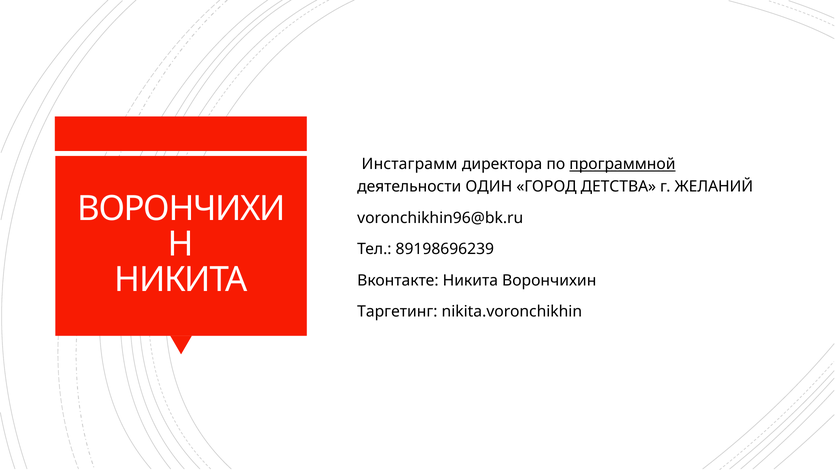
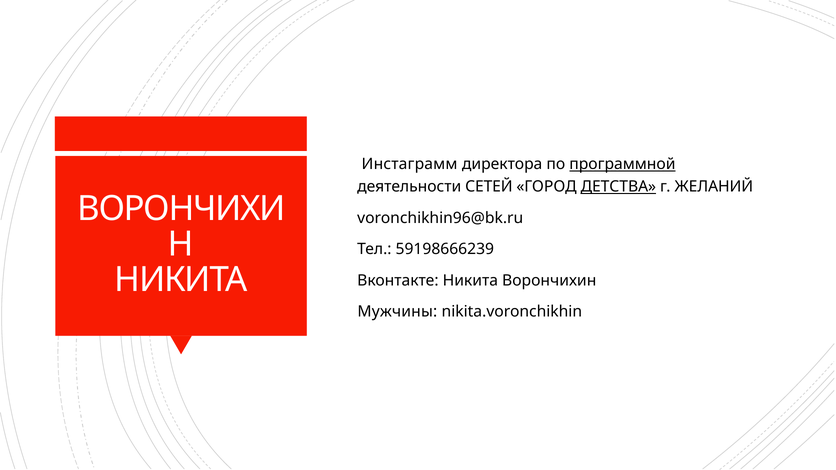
ОДИН: ОДИН -> СЕТЕЙ (489, 187)
ДЕТСТВА underline: none -> present (618, 187)
89198696239: 89198696239 -> 59198666239 (445, 249)
Таргетинг: Таргетинг -> Мужчины (397, 312)
